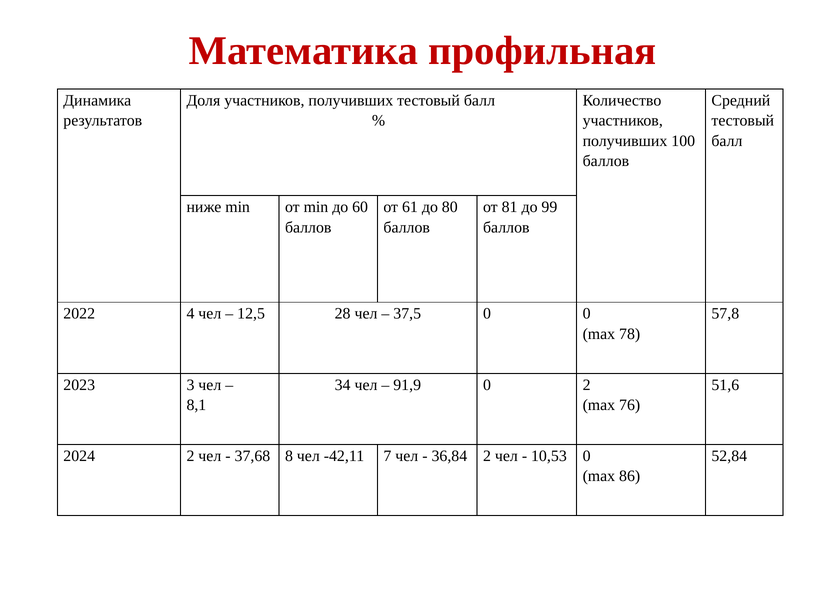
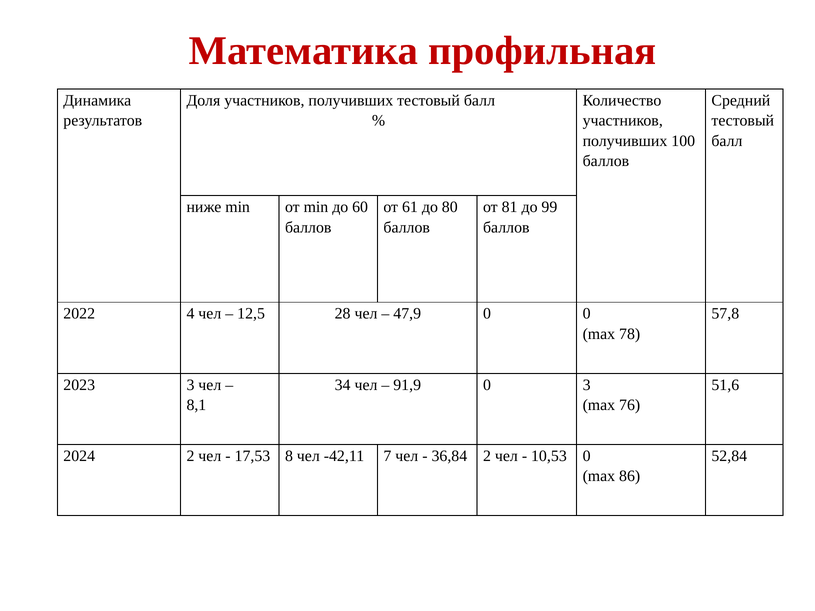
37,5: 37,5 -> 47,9 (407, 314)
0 2: 2 -> 3 (587, 385)
37,68: 37,68 -> 17,53 (252, 456)
